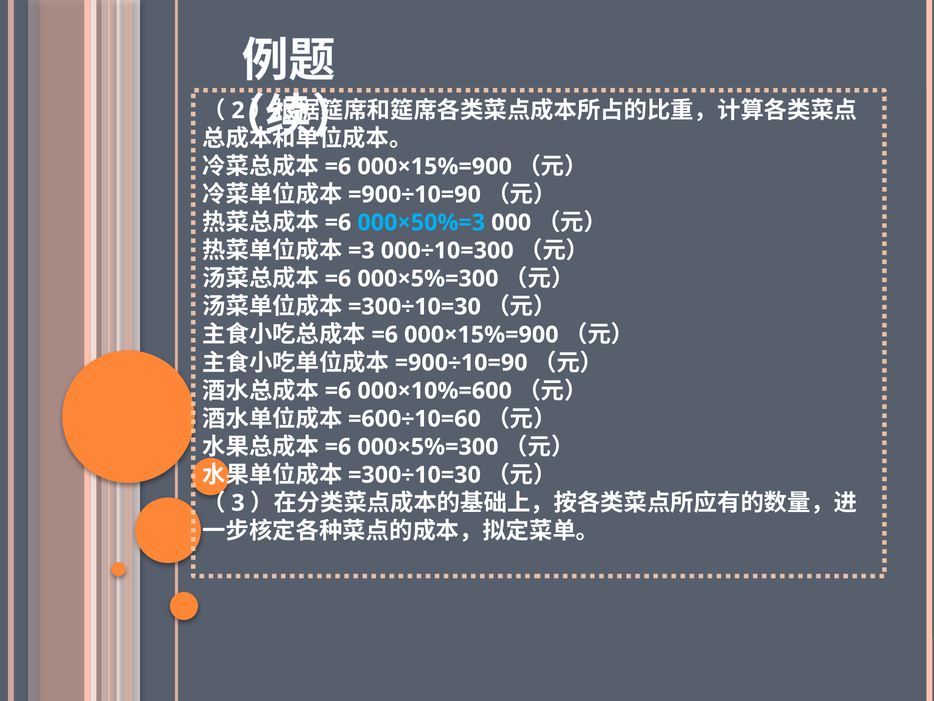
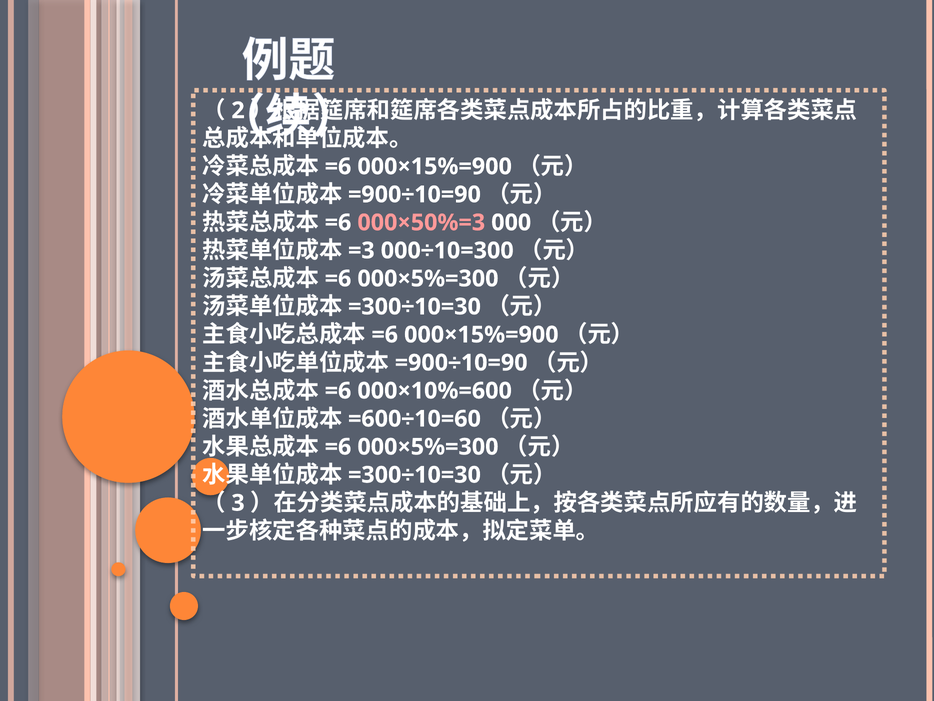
000×50%=3 colour: light blue -> pink (421, 222)
